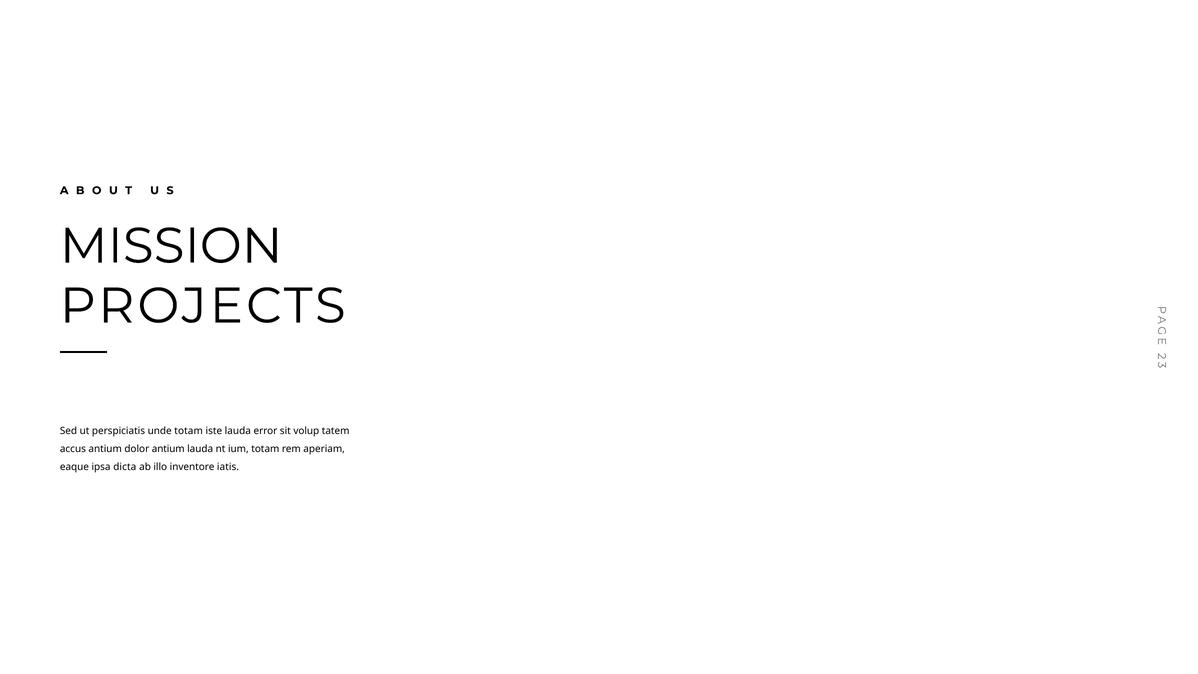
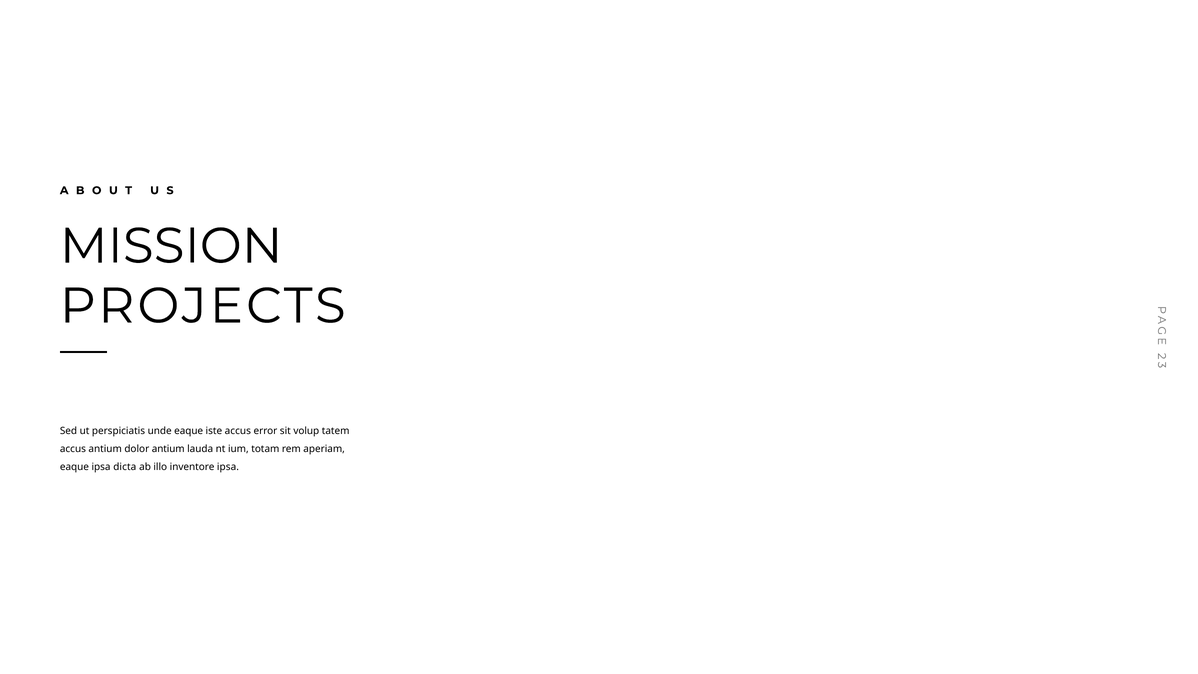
unde totam: totam -> eaque (189, 431)
iste lauda: lauda -> accus (238, 431)
inventore iatis: iatis -> ipsa (228, 467)
